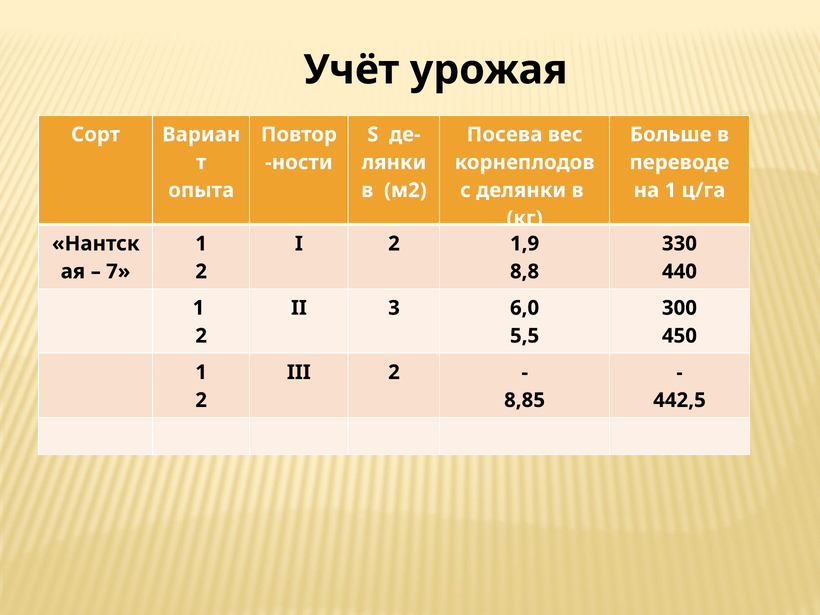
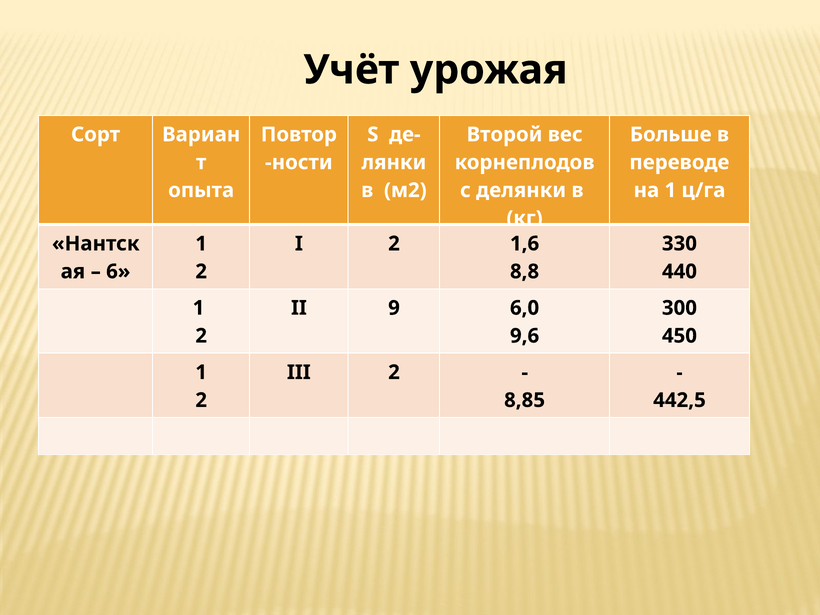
Посева: Посева -> Второй (505, 135)
1,9: 1,9 -> 1,6 (525, 244)
7: 7 -> 6 (118, 272)
3: 3 -> 9 (394, 308)
5,5: 5,5 -> 9,6 (525, 336)
